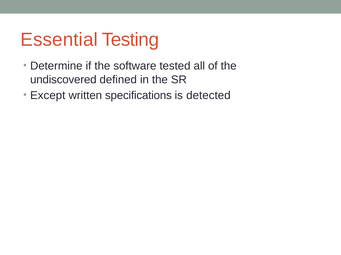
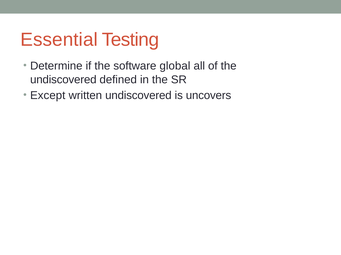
tested: tested -> global (175, 66)
written specifications: specifications -> undiscovered (138, 96)
detected: detected -> uncovers (209, 96)
